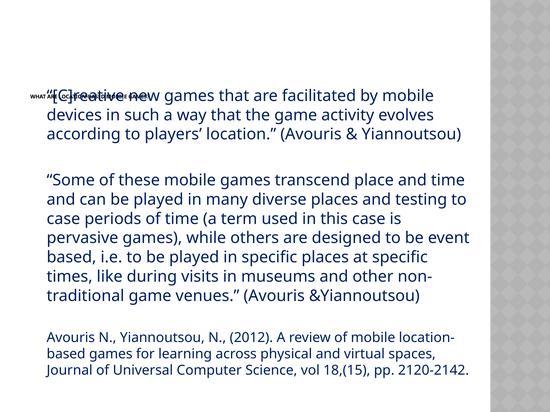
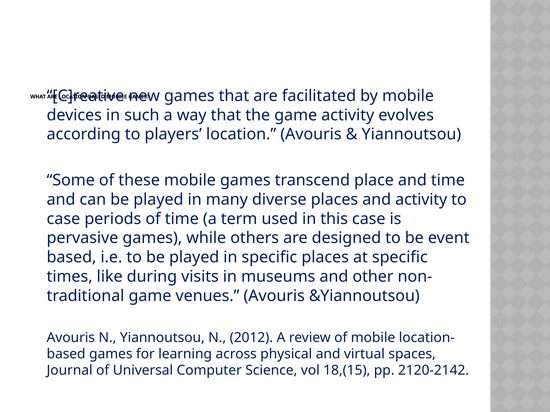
and testing: testing -> activity (421, 200)
